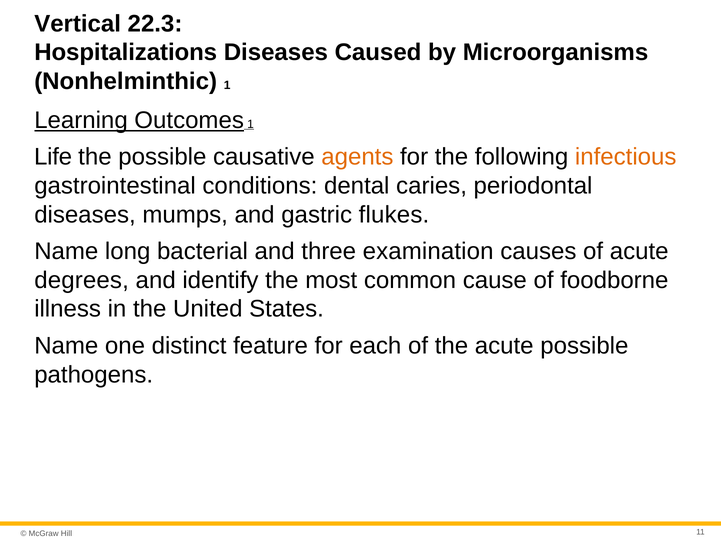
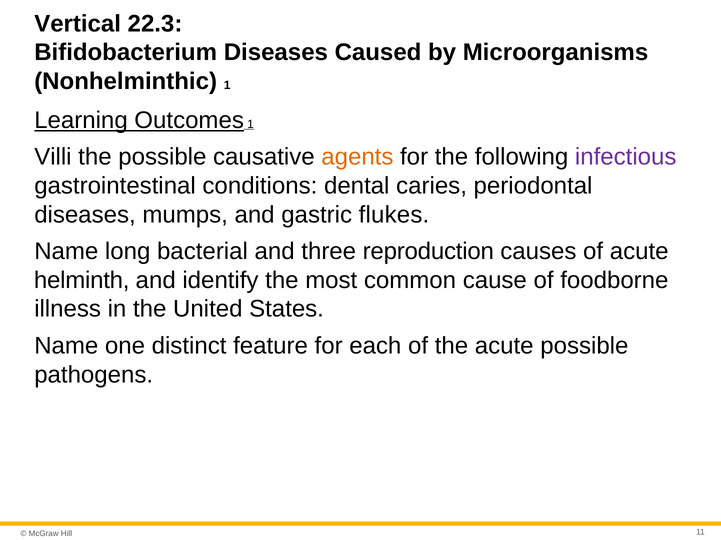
Hospitalizations: Hospitalizations -> Bifidobacterium (126, 52)
Life: Life -> Villi (53, 157)
infectious colour: orange -> purple (626, 157)
examination: examination -> reproduction (428, 252)
degrees: degrees -> helminth (82, 281)
